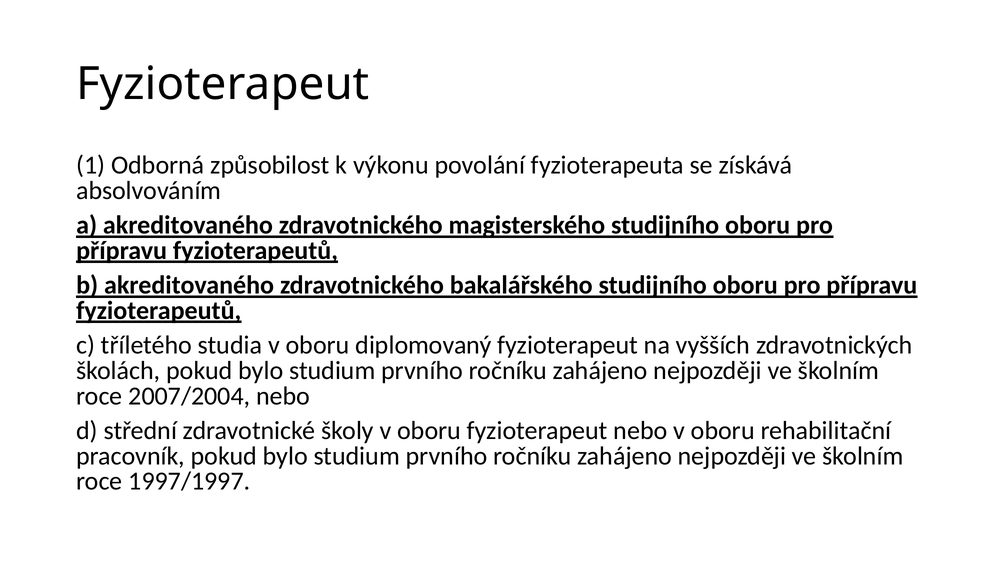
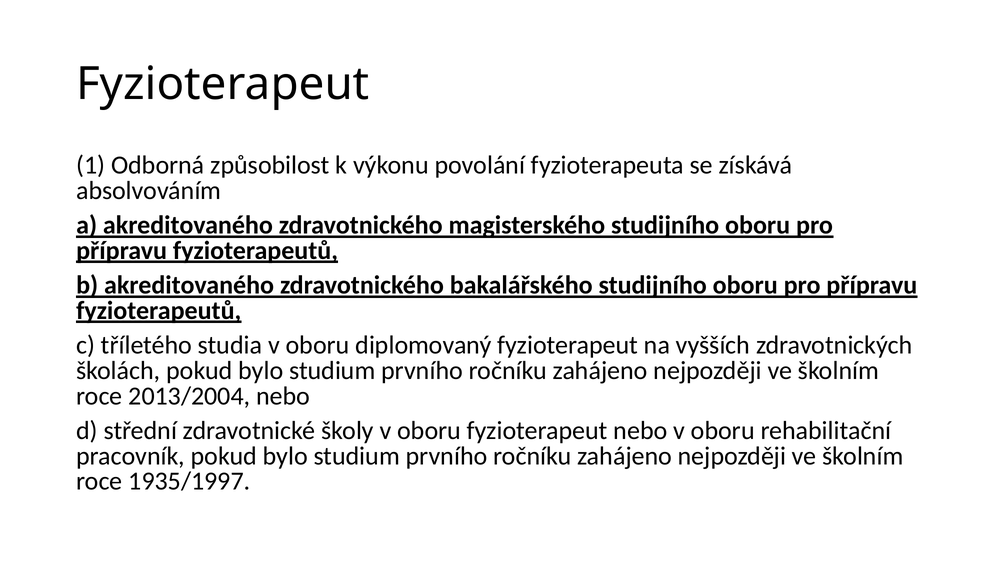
2007/2004: 2007/2004 -> 2013/2004 (189, 396)
1997/1997: 1997/1997 -> 1935/1997 (189, 481)
